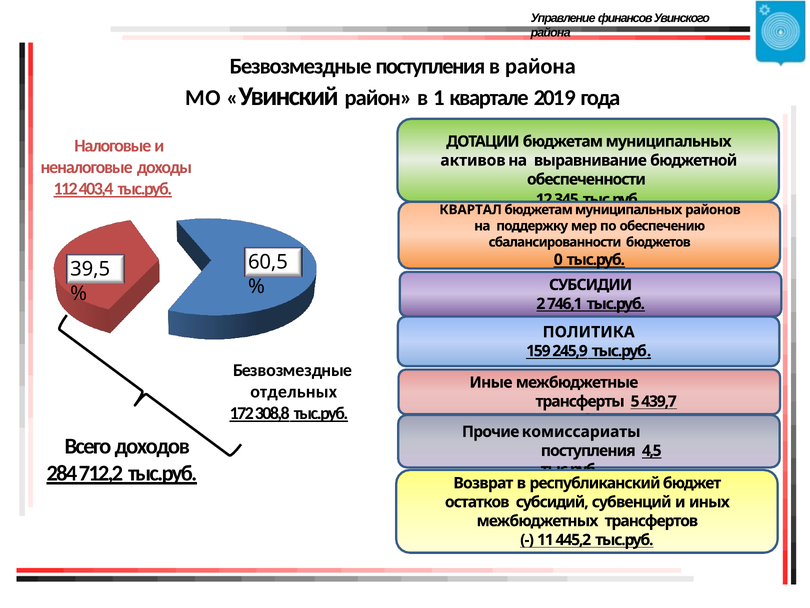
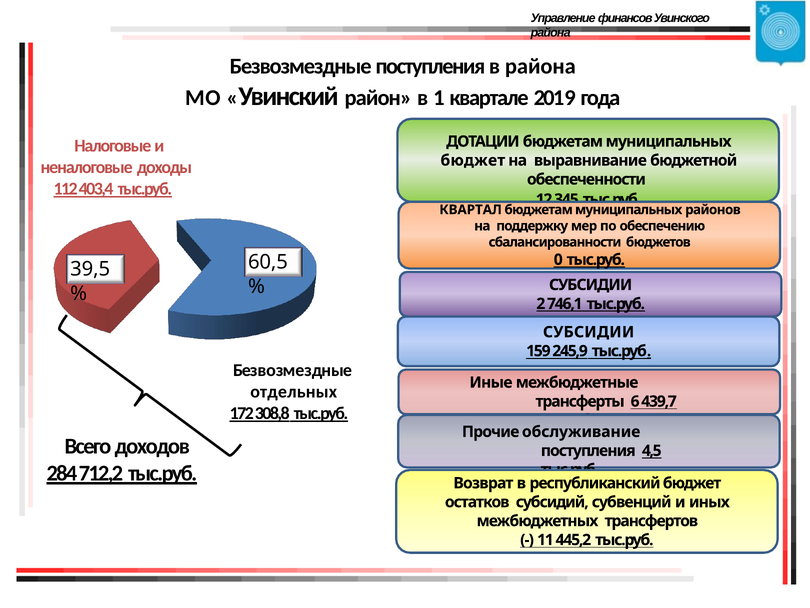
активов: активов -> бюджет (473, 160)
ПОЛИТИКА: ПОЛИТИКА -> СУБСИДИИ (589, 332)
5: 5 -> 6 (635, 401)
комиссариаты: комиссариаты -> обслуживание (581, 431)
